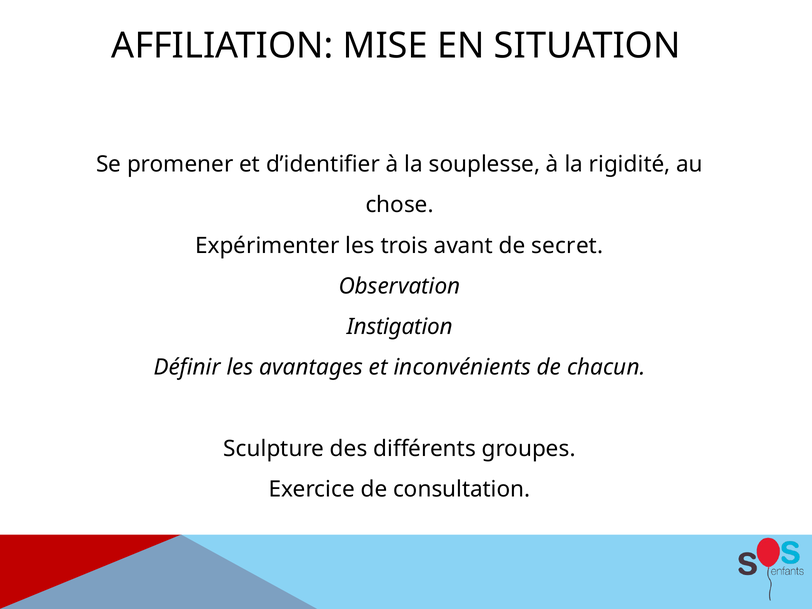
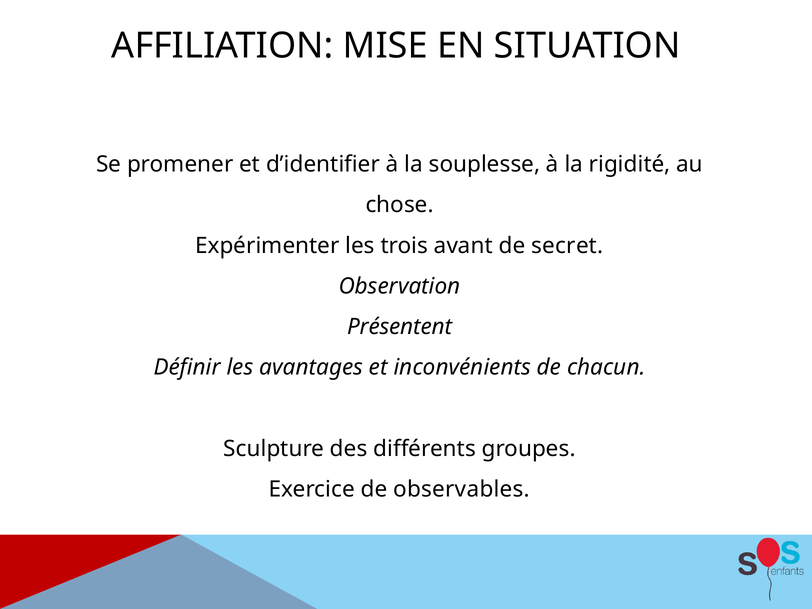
Instigation: Instigation -> Présentent (400, 327)
consultation: consultation -> observables (462, 489)
